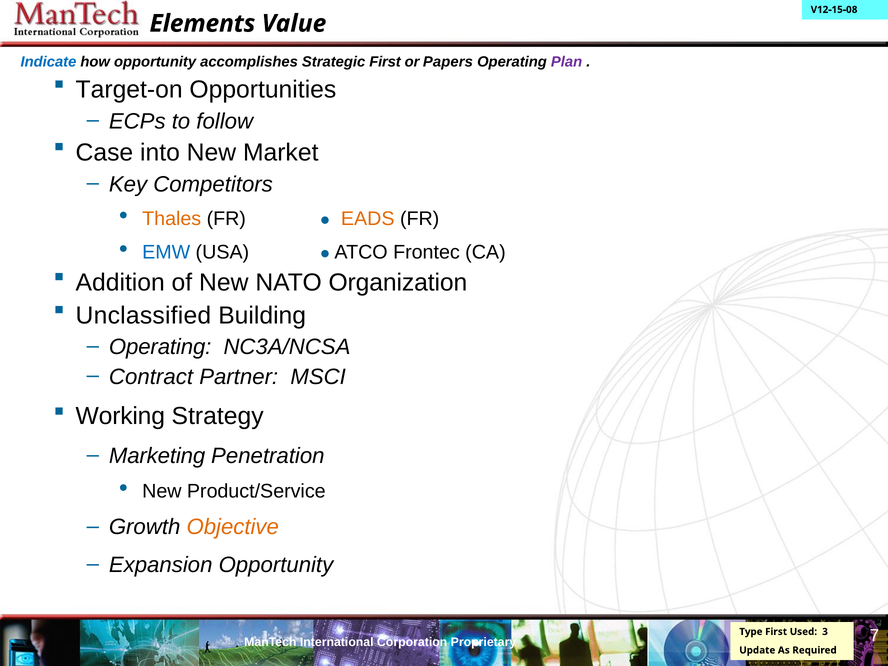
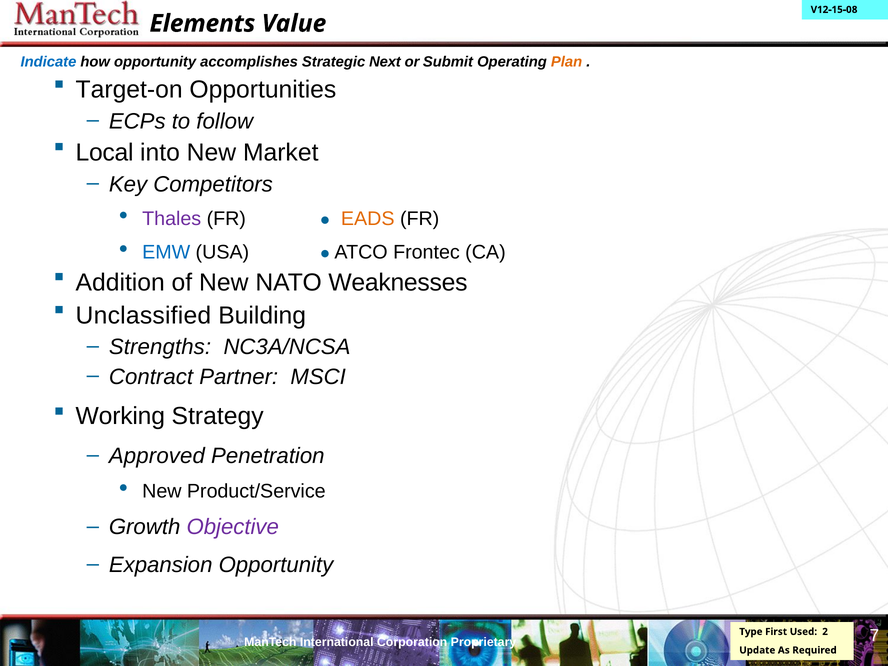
Strategic First: First -> Next (385, 62)
Papers: Papers -> Submit (448, 62)
Plan colour: purple -> orange (567, 62)
Case: Case -> Local (105, 153)
Thales colour: orange -> purple (172, 219)
Organization: Organization -> Weaknesses (398, 282)
Operating: Operating -> Strengths (160, 347)
Marketing: Marketing -> Approved (157, 456)
Objective colour: orange -> purple (233, 527)
3: 3 -> 2 (825, 632)
